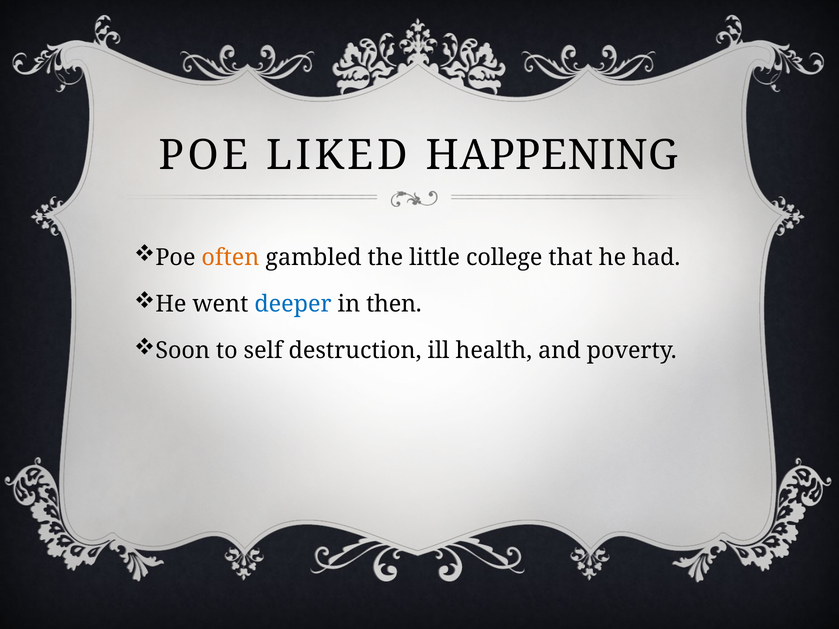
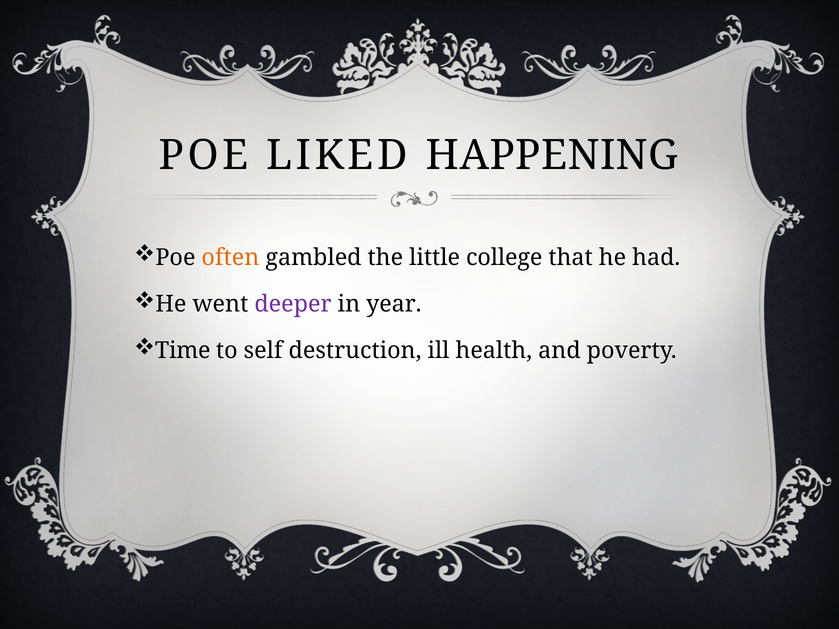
deeper colour: blue -> purple (293, 304)
then: then -> year (394, 304)
Soon: Soon -> Time (183, 351)
